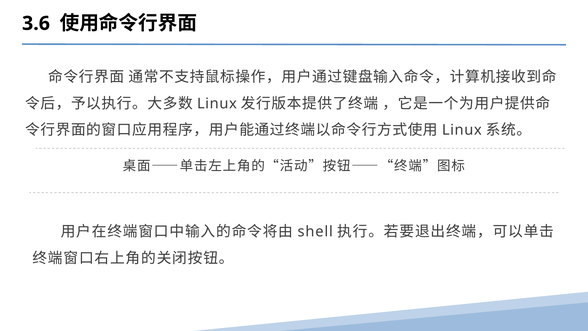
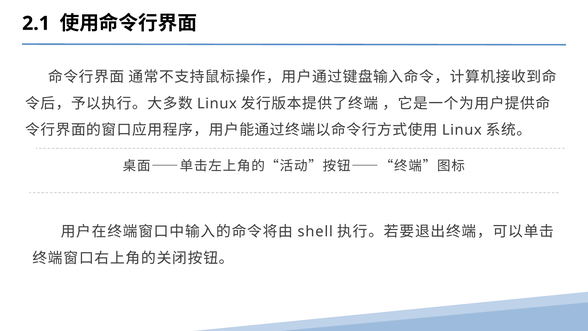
3.6: 3.6 -> 2.1 (36, 23)
